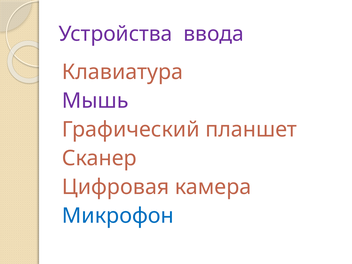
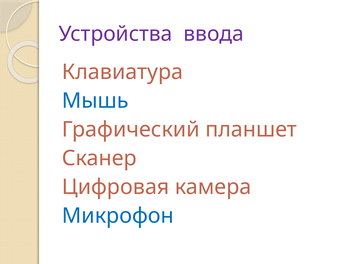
Мышь colour: purple -> blue (95, 101)
